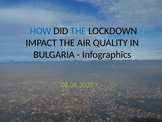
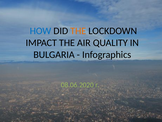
THE colour: blue -> orange (78, 31)
